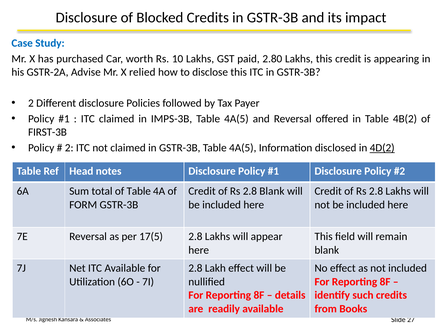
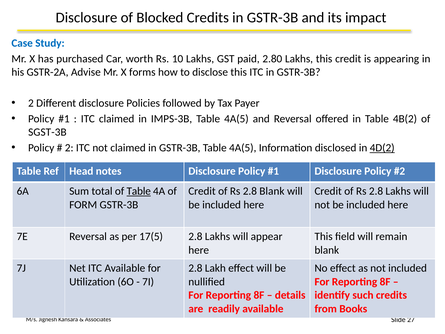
relied: relied -> forms (142, 72)
FIRST-3B: FIRST-3B -> SGST-3B (47, 132)
Table underline: none -> present (139, 191)
